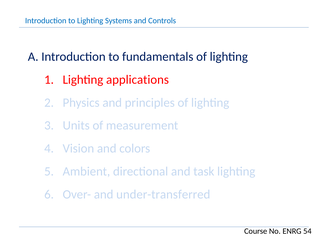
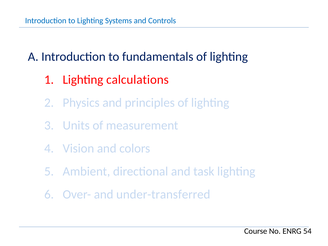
applications: applications -> calculations (137, 80)
